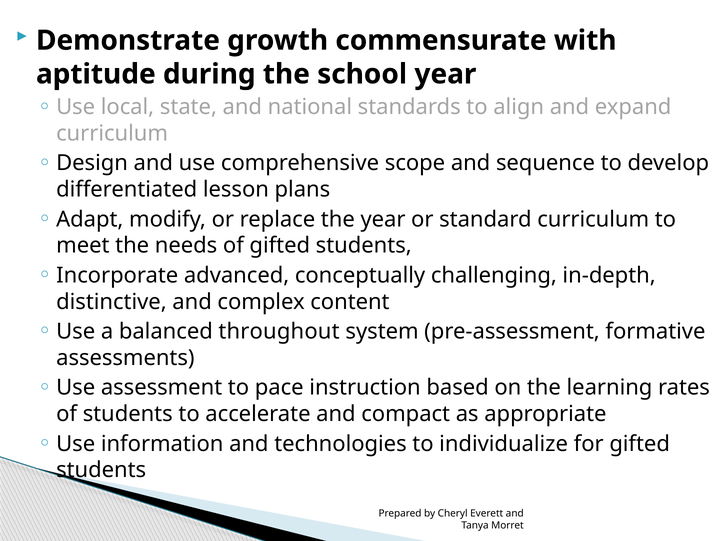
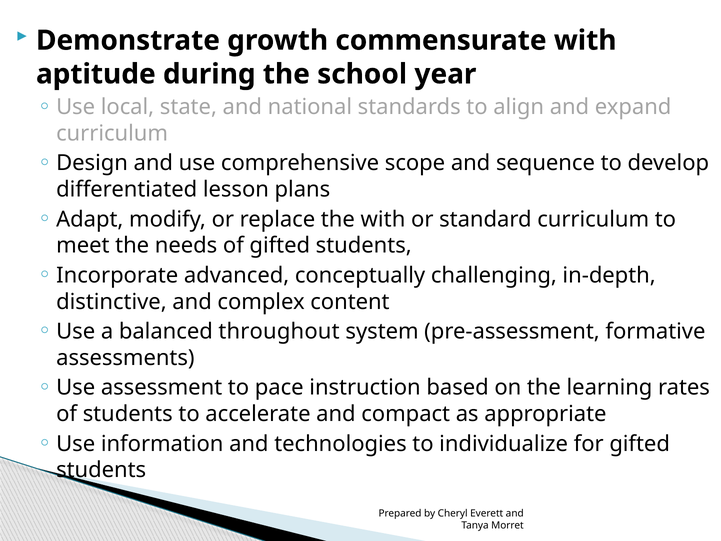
the year: year -> with (383, 219)
